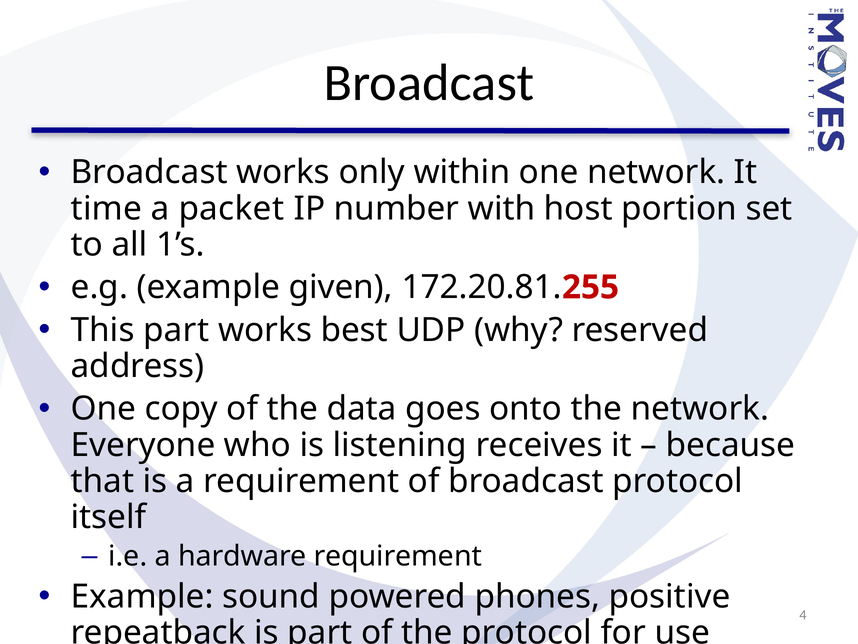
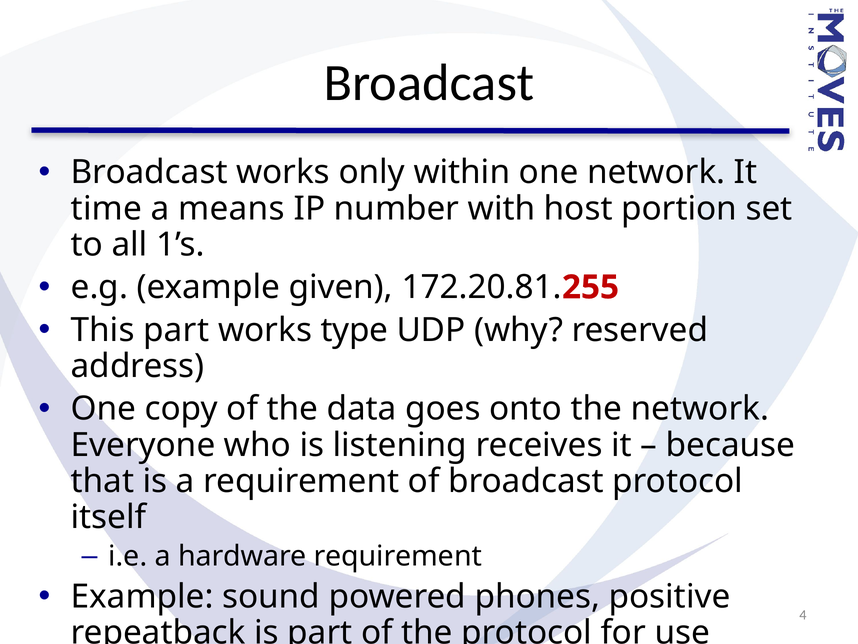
packet: packet -> means (231, 208)
best: best -> type (354, 330)
